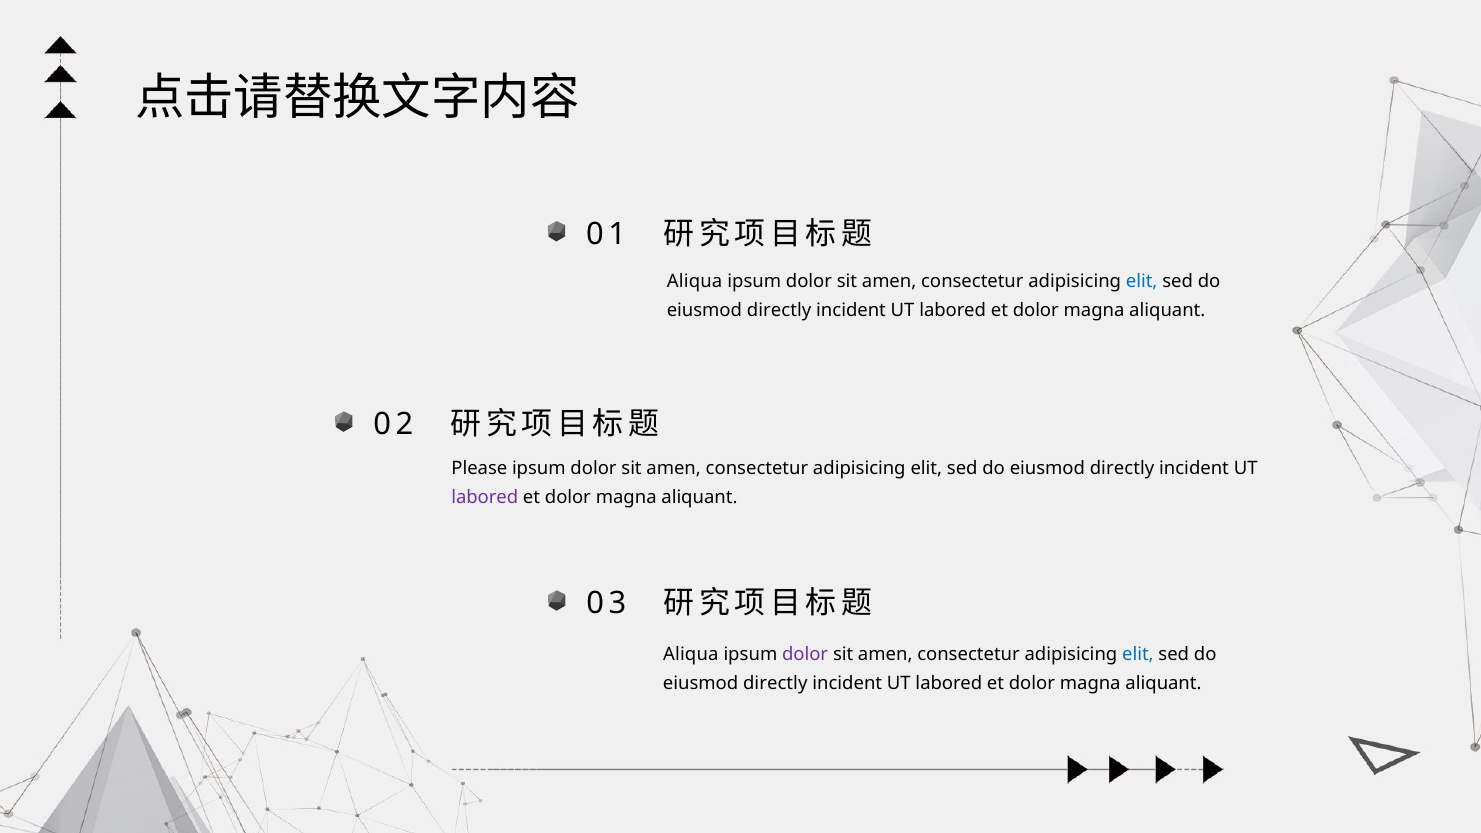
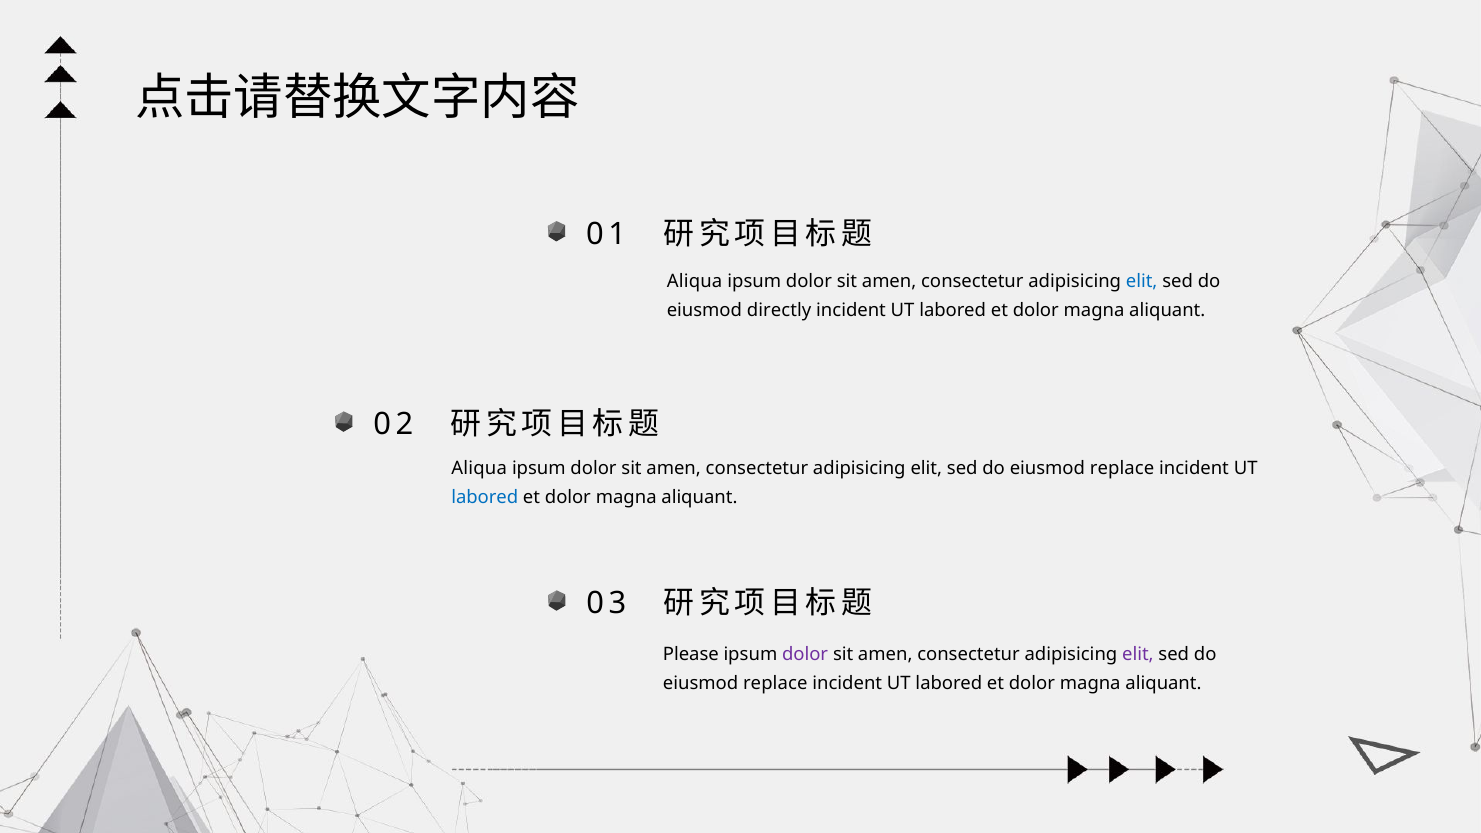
Please: Please -> Aliqua (479, 469)
directly: directly -> replace (1122, 469)
labored colour: purple -> blue (485, 498)
Aliqua: Aliqua -> Please (691, 654)
elit colour: blue -> purple (1138, 654)
directly: directly -> replace (775, 683)
